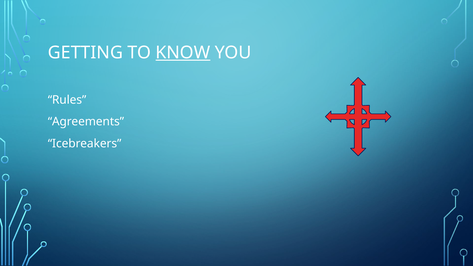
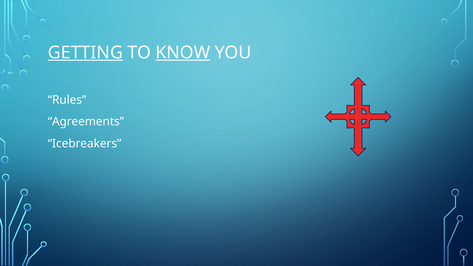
GETTING underline: none -> present (85, 53)
